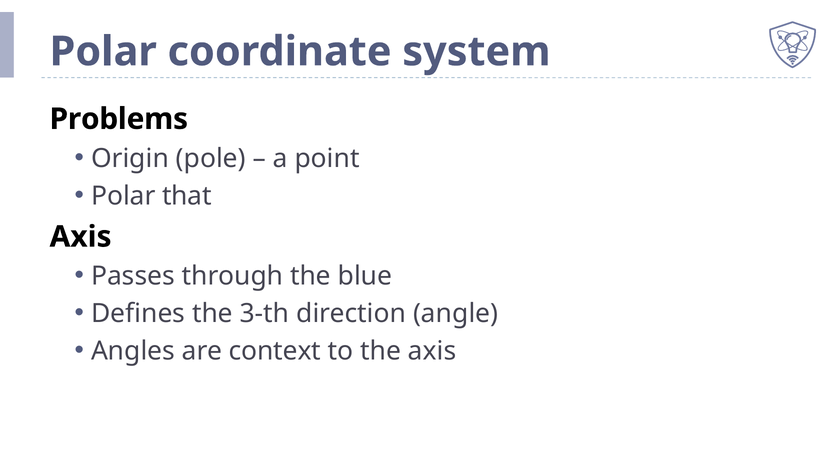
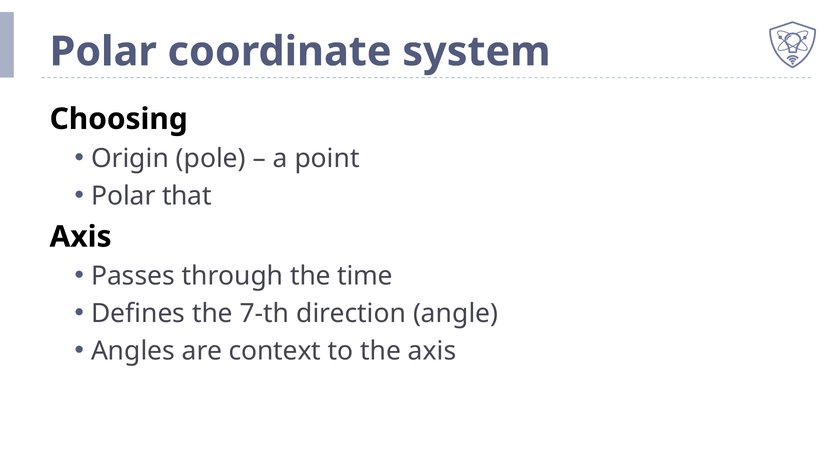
Problems: Problems -> Choosing (119, 119)
blue: blue -> time (365, 276)
3-th: 3-th -> 7-th (265, 314)
